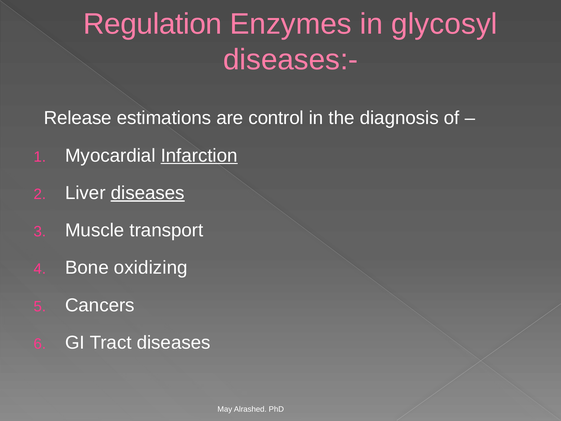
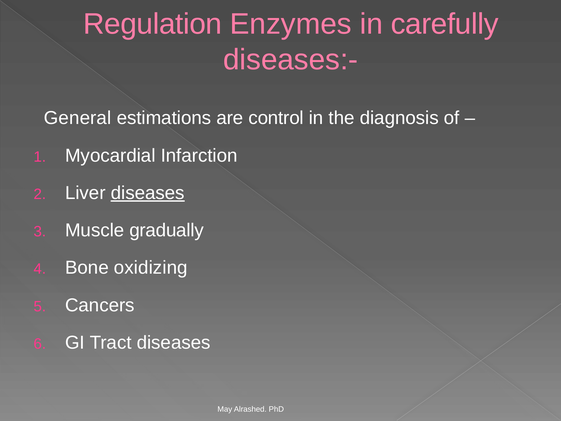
glycosyl: glycosyl -> carefully (445, 24)
Release: Release -> General (78, 118)
Infarction underline: present -> none (199, 155)
transport: transport -> gradually (167, 230)
